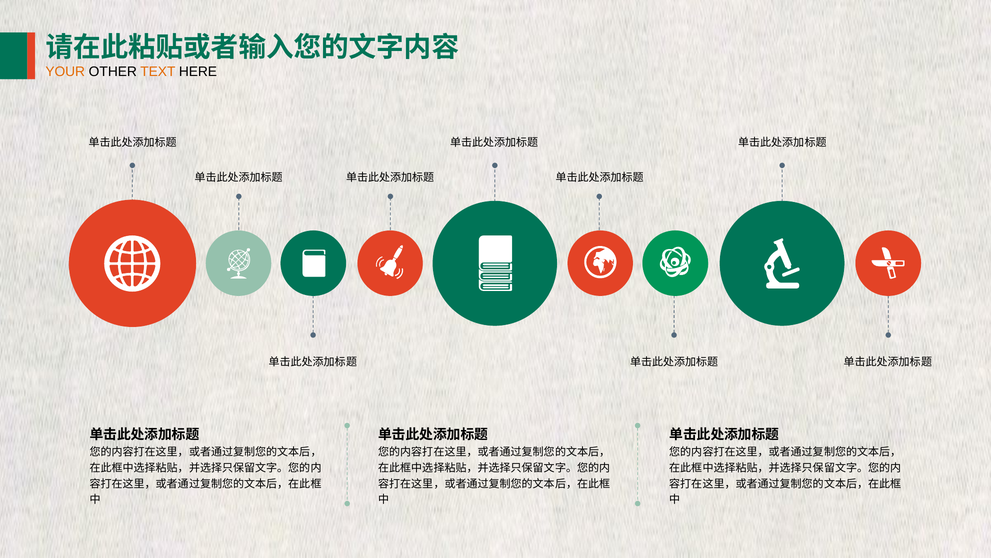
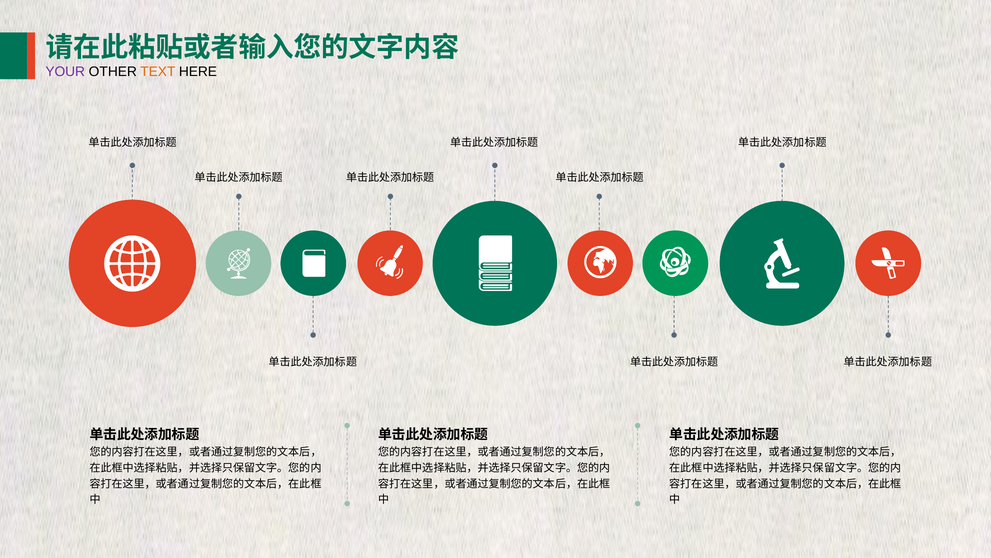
YOUR colour: orange -> purple (65, 72)
